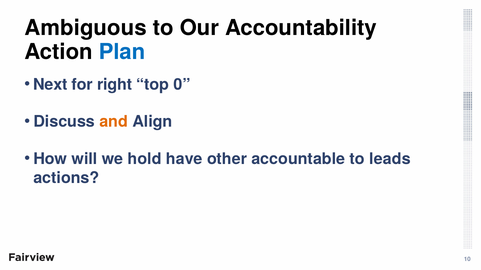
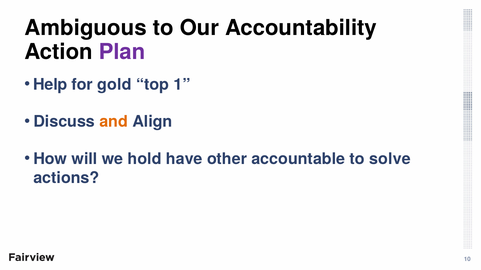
Plan colour: blue -> purple (122, 52)
Next: Next -> Help (50, 85)
right: right -> gold (114, 85)
0: 0 -> 1 (182, 85)
leads: leads -> solve (390, 159)
